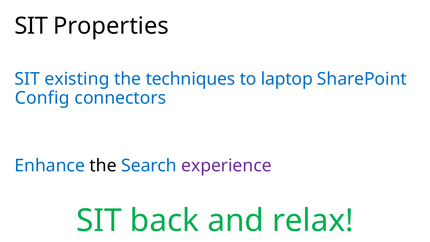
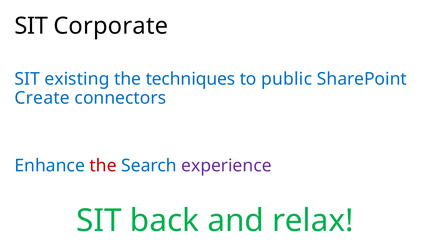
Properties: Properties -> Corporate (111, 26)
laptop: laptop -> public (287, 79)
Config: Config -> Create (42, 98)
the colour: black -> red (103, 165)
